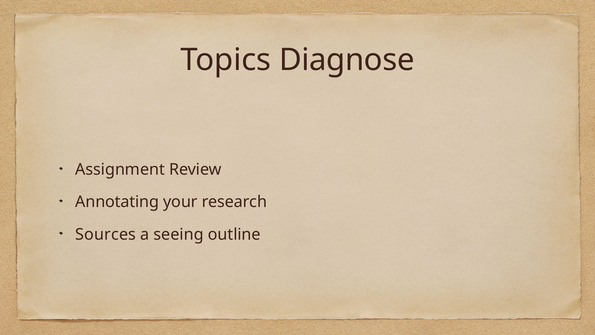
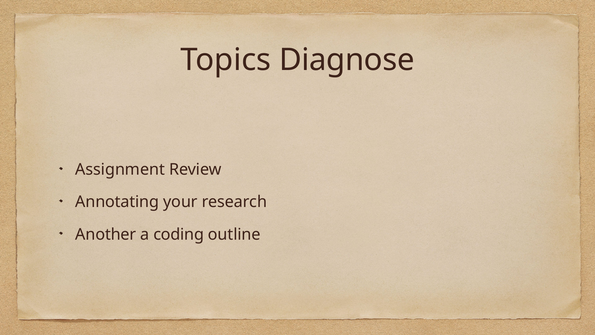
Sources: Sources -> Another (106, 234)
seeing: seeing -> coding (179, 234)
